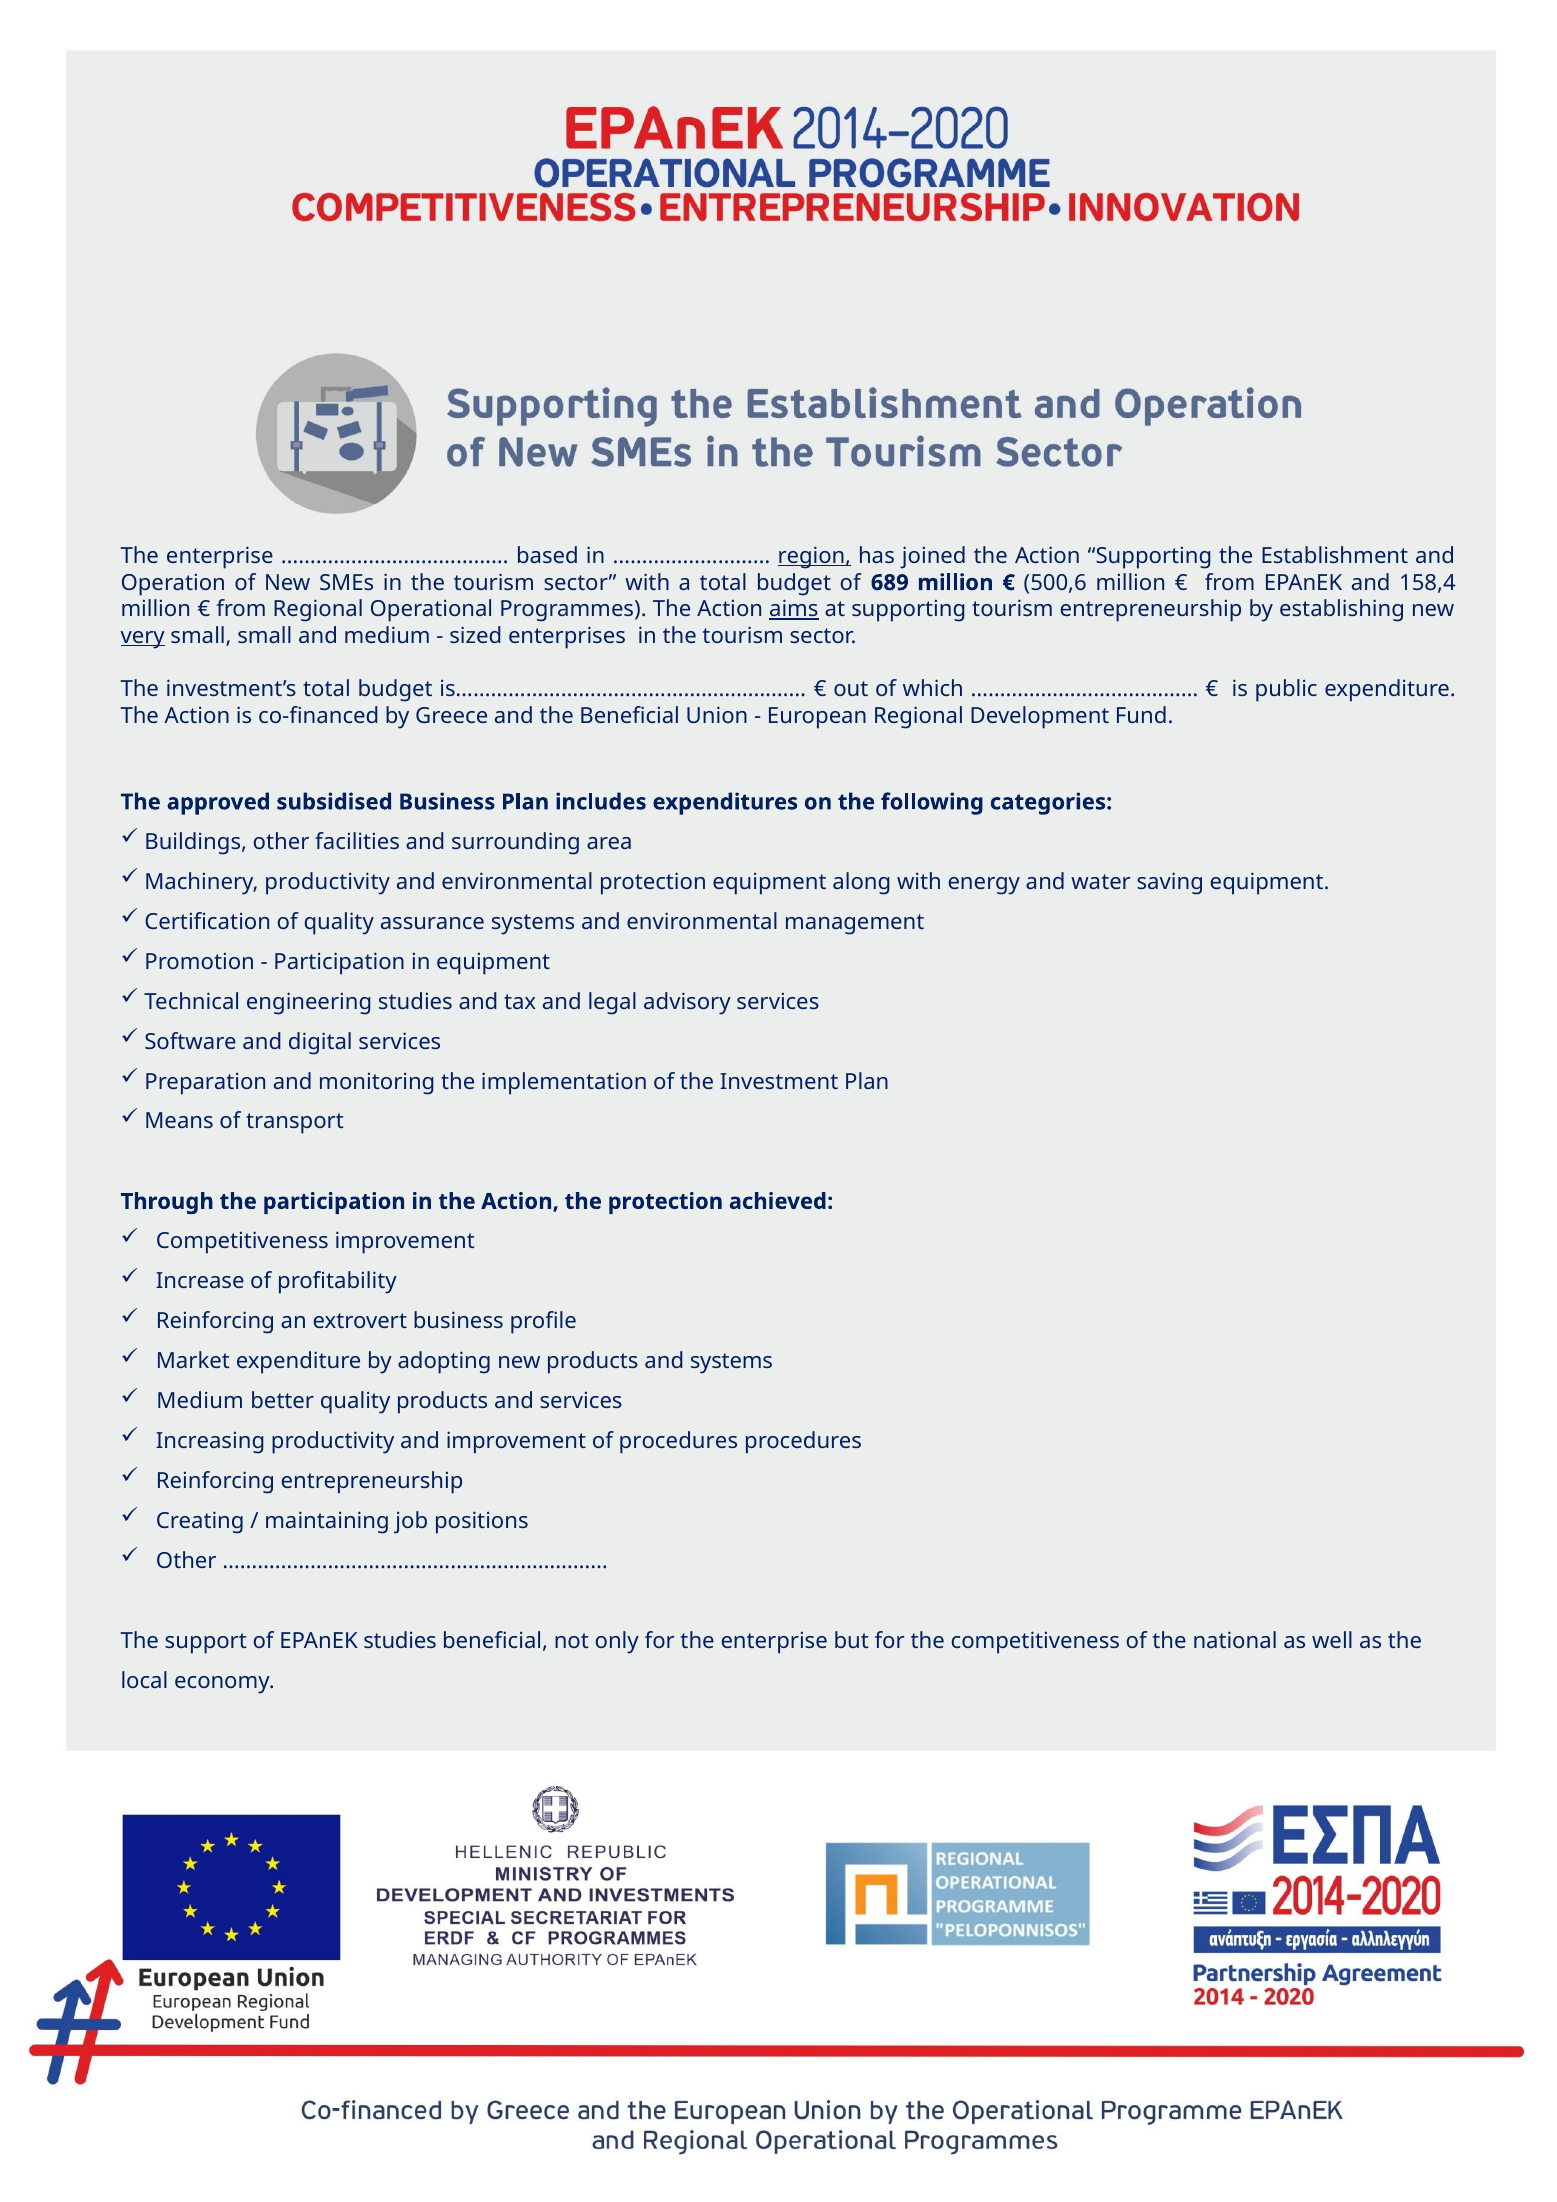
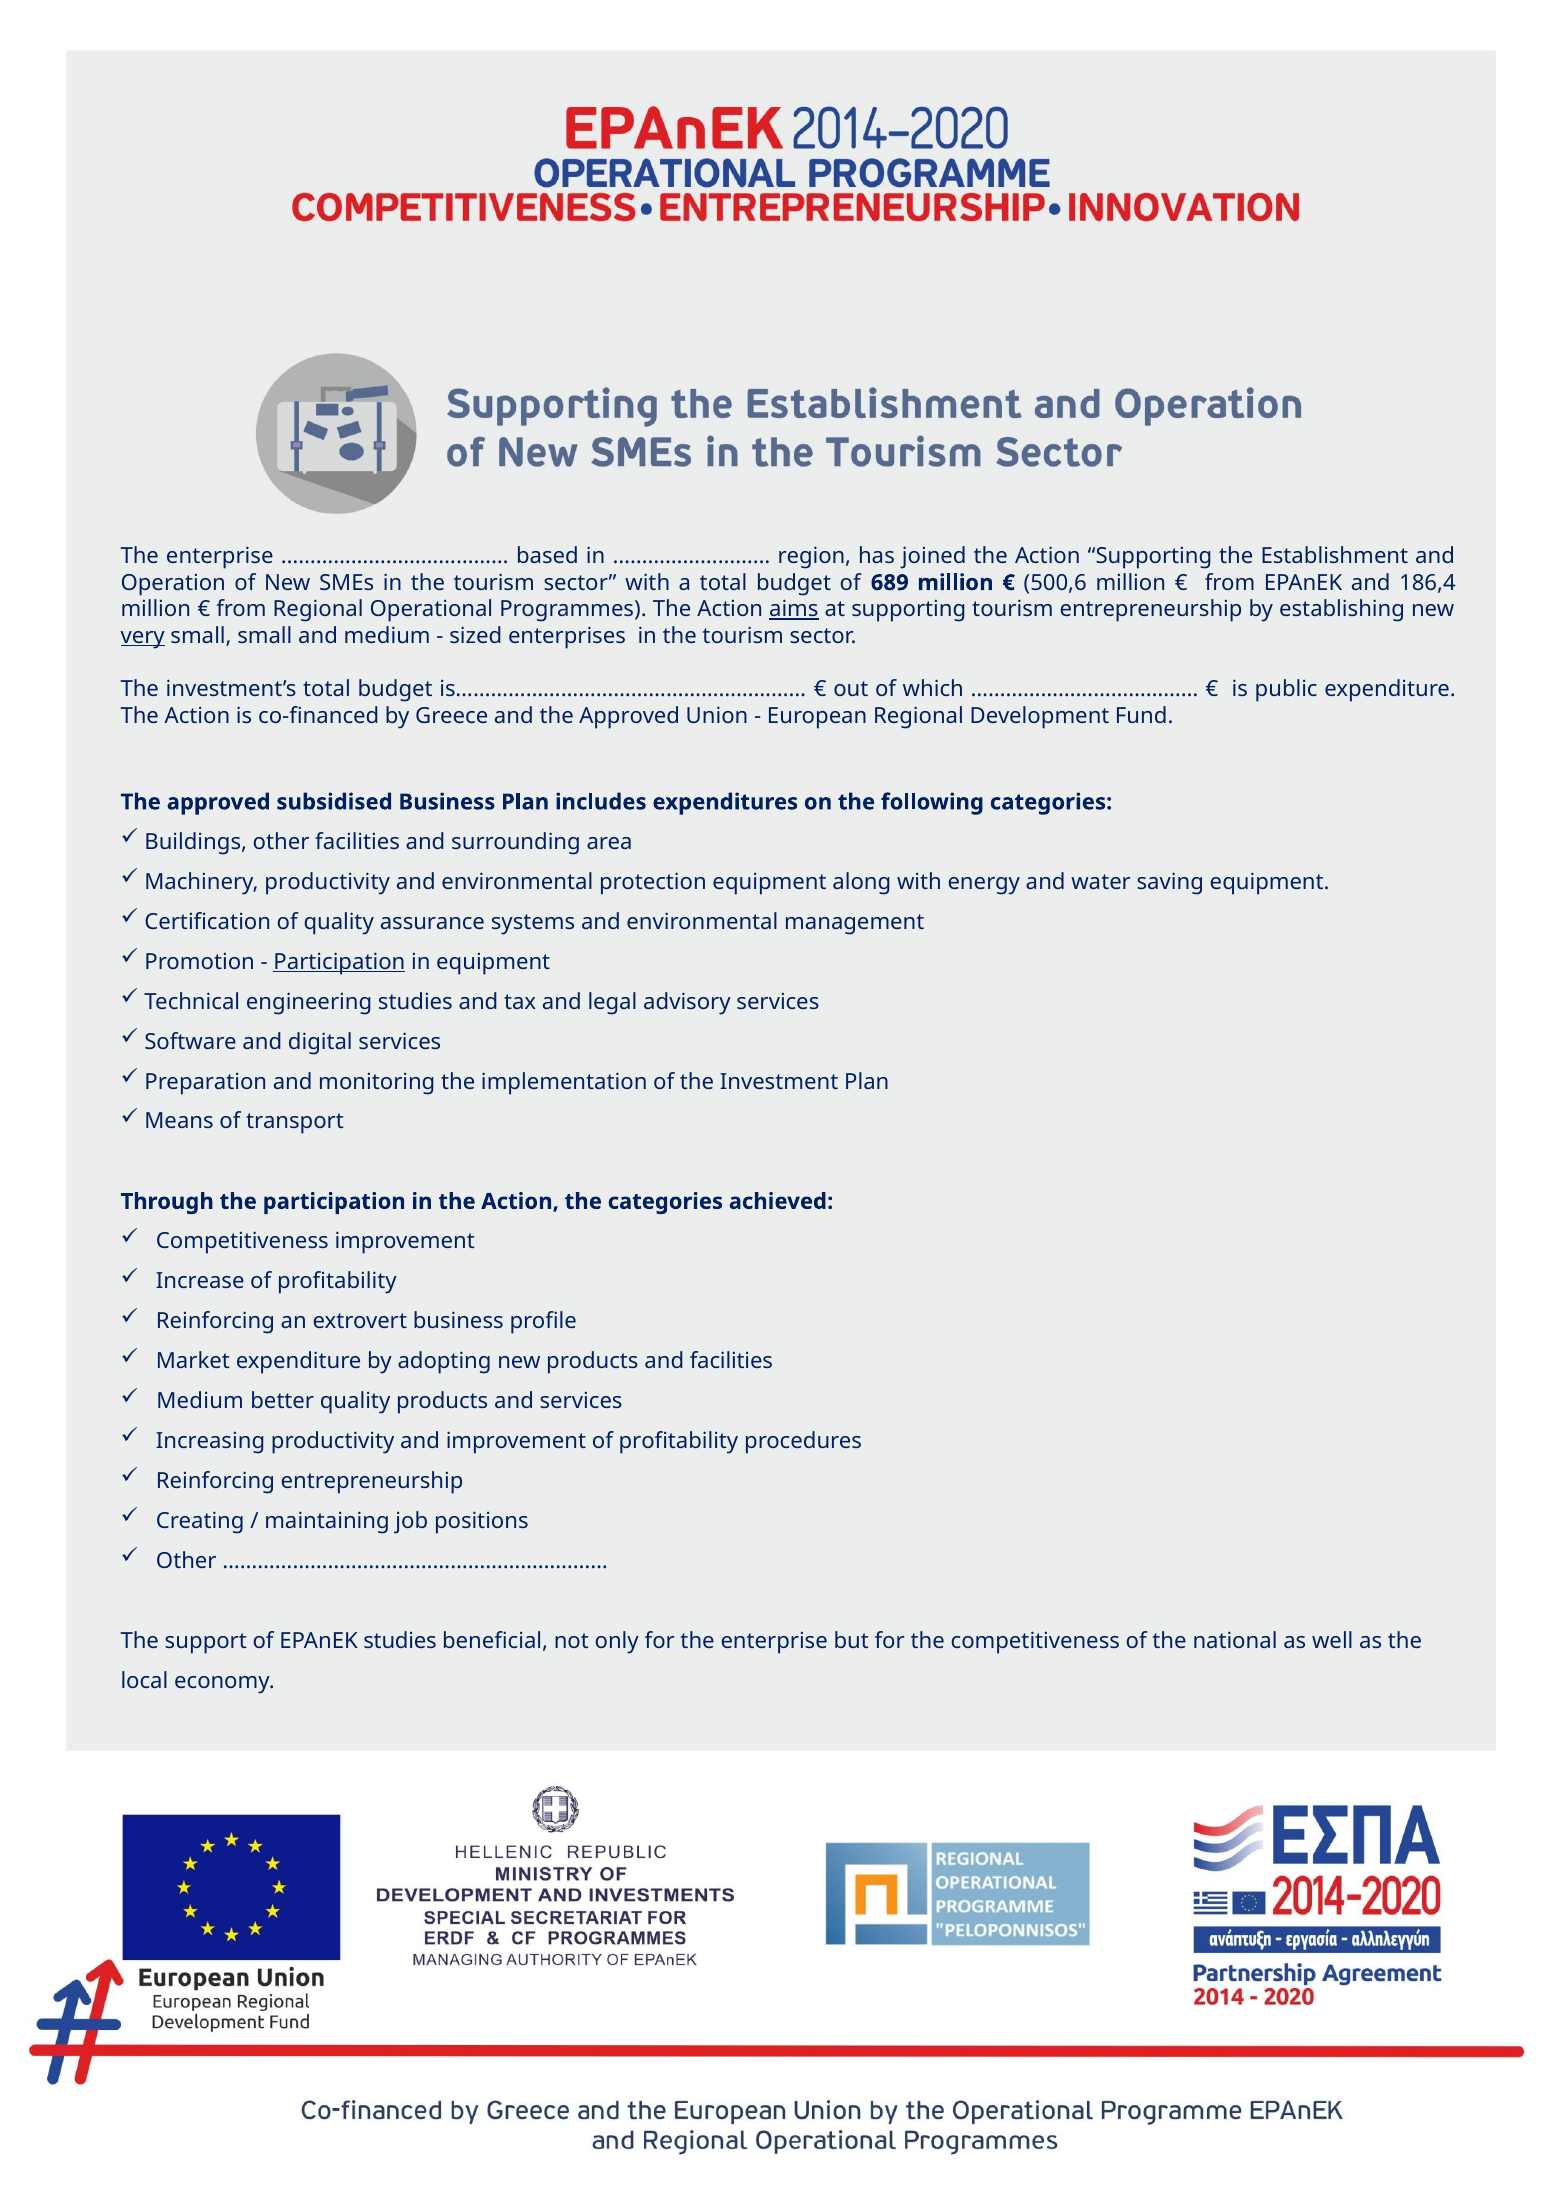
region underline: present -> none (814, 556)
158,4: 158,4 -> 186,4 (1427, 583)
and the Beneficial: Beneficial -> Approved (630, 716)
Participation underline: none -> present (339, 962)
the protection: protection -> categories (665, 1201)
and systems: systems -> facilities (731, 1361)
improvement of procedures: procedures -> profitability (678, 1441)
